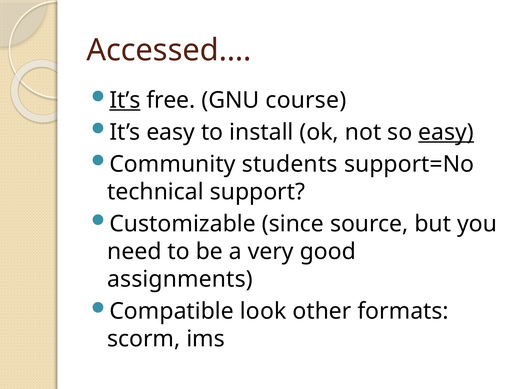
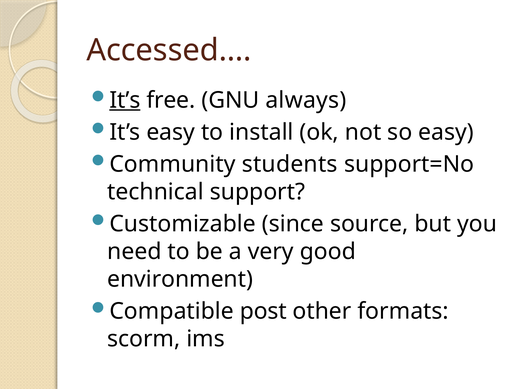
course: course -> always (306, 100)
easy underline: present -> none (446, 132)
assignments: assignments -> environment (180, 279)
look: look -> post (263, 311)
